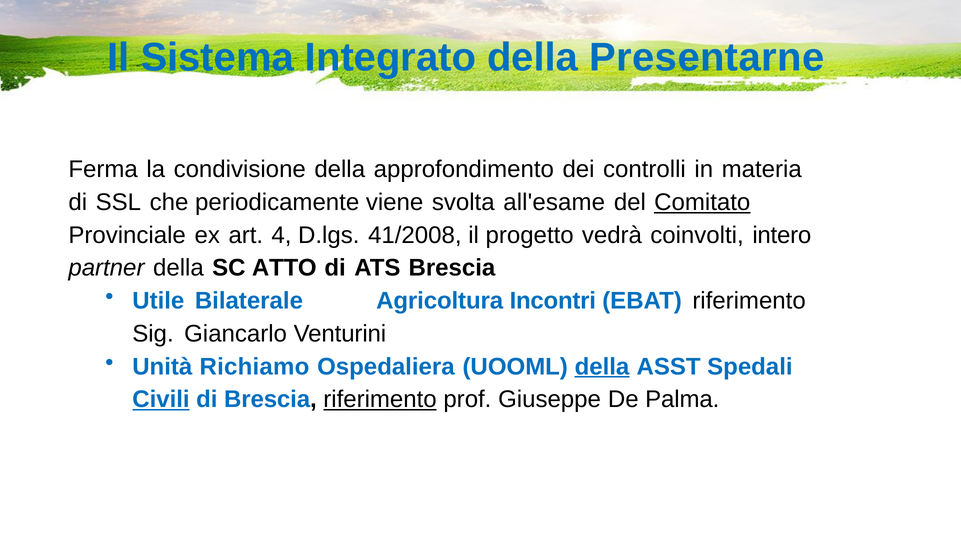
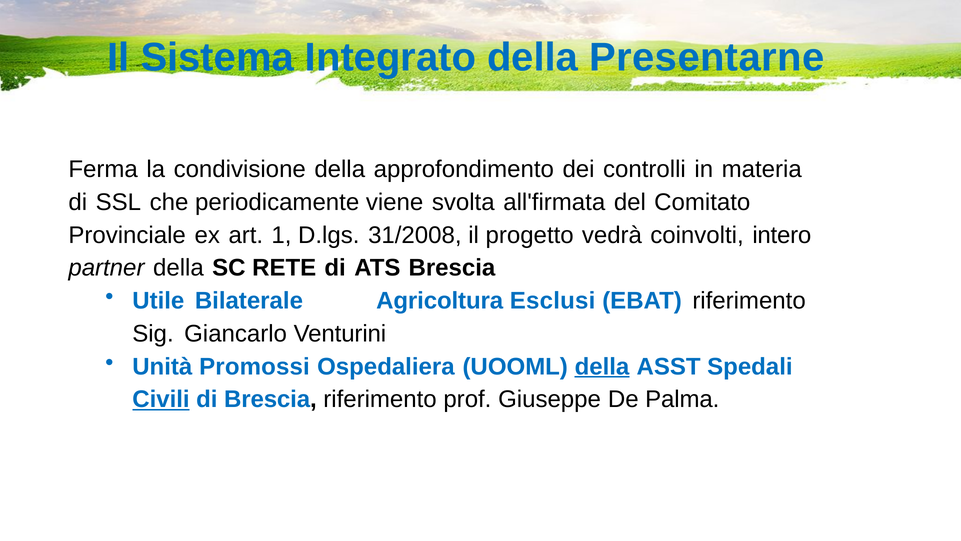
all'esame: all'esame -> all'firmata (554, 202)
Comitato underline: present -> none (702, 202)
4: 4 -> 1 (281, 235)
41/2008: 41/2008 -> 31/2008 (415, 235)
ATTO: ATTO -> RETE (284, 268)
Incontri: Incontri -> Esclusi (553, 301)
Richiamo: Richiamo -> Promossi (254, 366)
riferimento underline: present -> none (380, 399)
